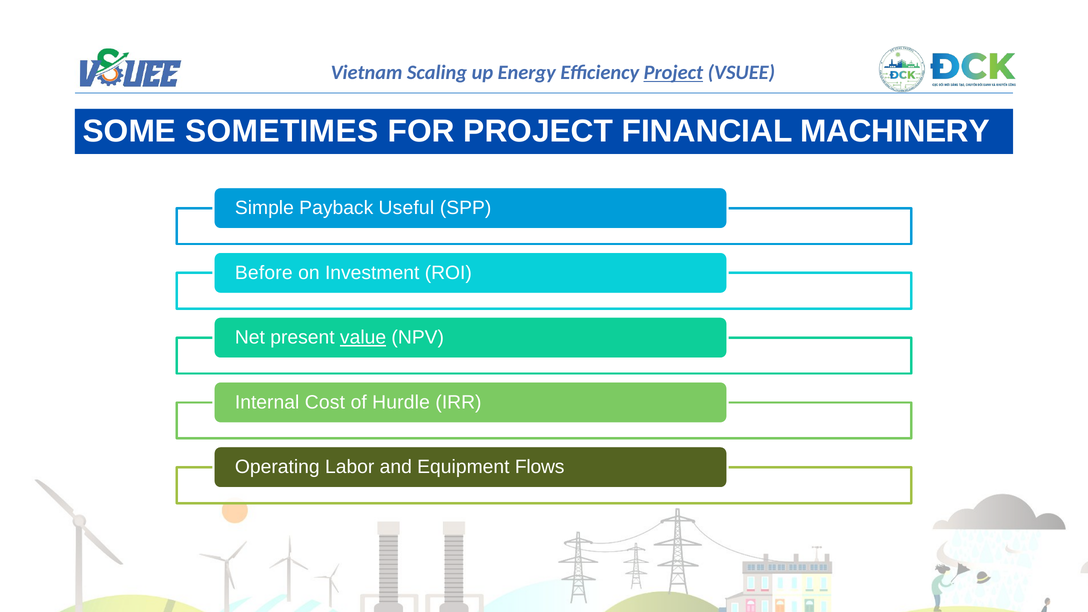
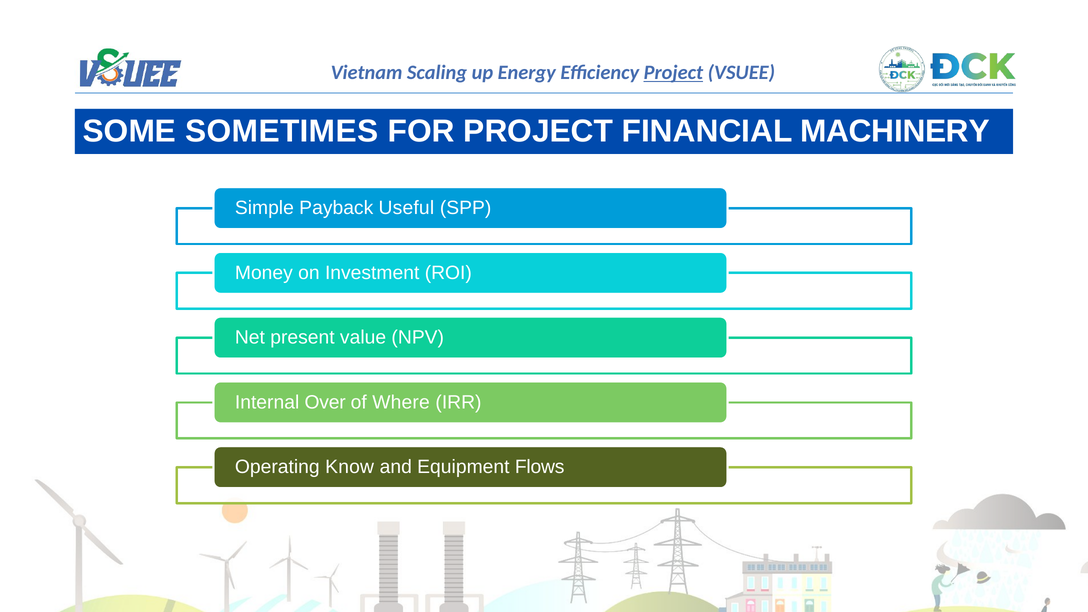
Before: Before -> Money (264, 273)
value underline: present -> none (363, 338)
Cost: Cost -> Over (325, 402)
Hurdle: Hurdle -> Where (401, 402)
Labor: Labor -> Know (350, 467)
